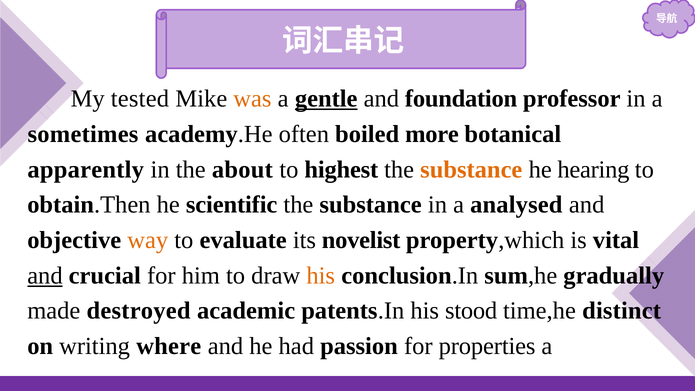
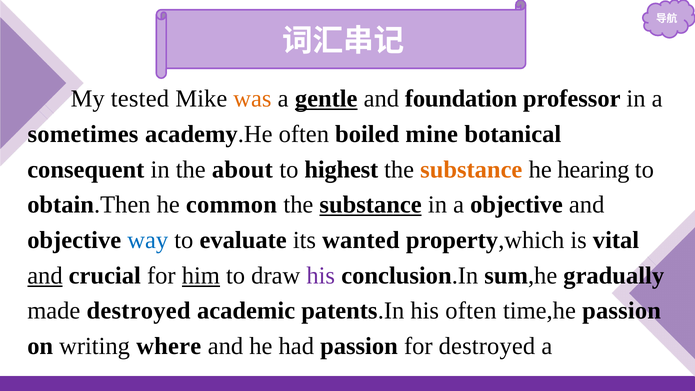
more: more -> mine (432, 134)
apparently: apparently -> consequent (86, 169)
scientific: scientific -> common (231, 205)
substance underline: none -> present (371, 205)
a analysed: analysed -> objective (516, 205)
way colour: orange -> blue (148, 240)
novelist: novelist -> wanted (361, 240)
him underline: none -> present (201, 275)
his colour: orange -> purple (321, 275)
his stood: stood -> often (471, 311)
time,he distinct: distinct -> passion (622, 311)
for properties: properties -> destroyed (487, 346)
